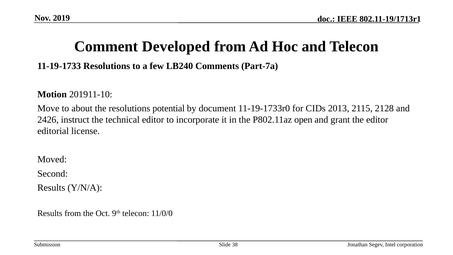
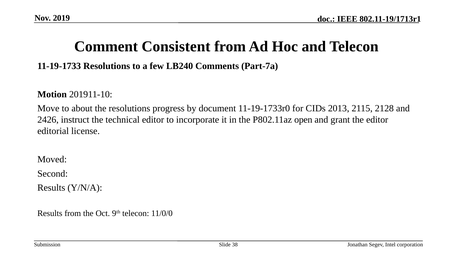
Developed: Developed -> Consistent (176, 46)
potential: potential -> progress (169, 108)
